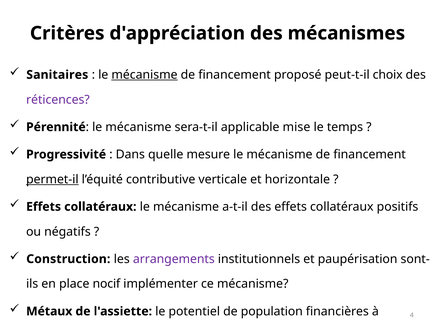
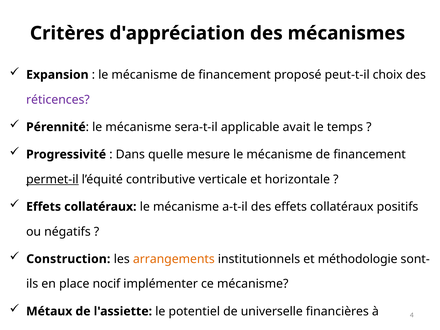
Sanitaires: Sanitaires -> Expansion (57, 75)
mécanisme underline: present -> none (144, 75)
mise: mise -> avait (297, 127)
arrangements colour: purple -> orange (174, 259)
paupérisation: paupérisation -> méthodologie (358, 259)
population: population -> universelle (272, 311)
